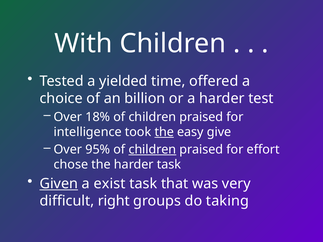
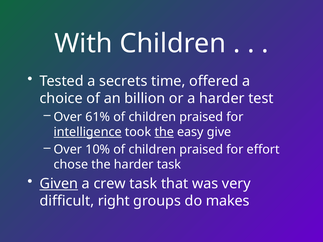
yielded: yielded -> secrets (123, 81)
18%: 18% -> 61% (98, 117)
intelligence underline: none -> present (88, 132)
95%: 95% -> 10% (98, 150)
children underline: present -> none (152, 150)
exist: exist -> crew (110, 184)
taking: taking -> makes (228, 201)
